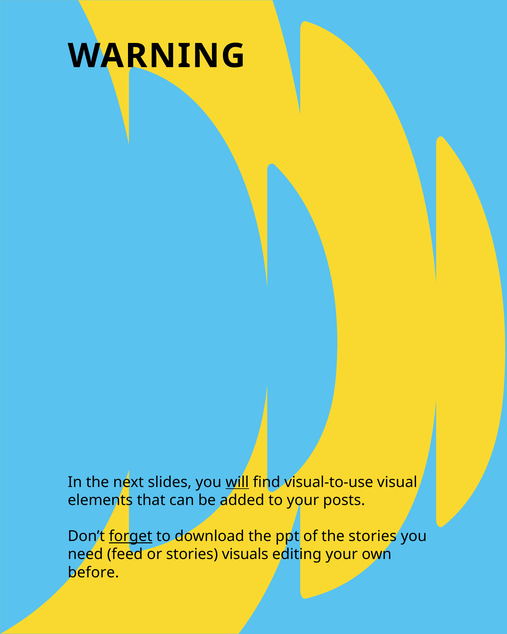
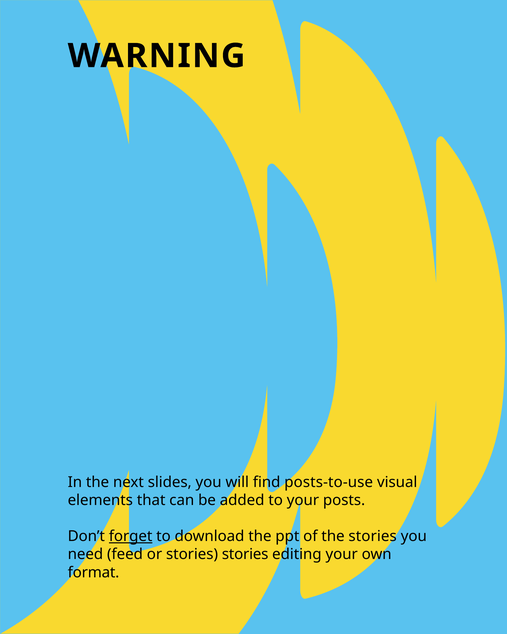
will underline: present -> none (237, 482)
visual-to-use: visual-to-use -> posts-to-use (329, 482)
stories visuals: visuals -> stories (245, 554)
before: before -> format (94, 572)
